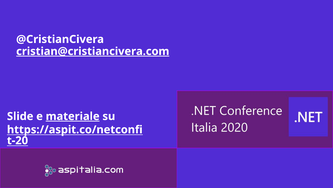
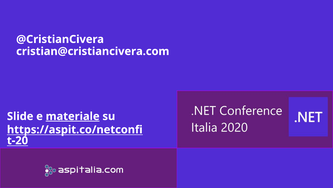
cristian@cristiancivera.com underline: present -> none (93, 51)
